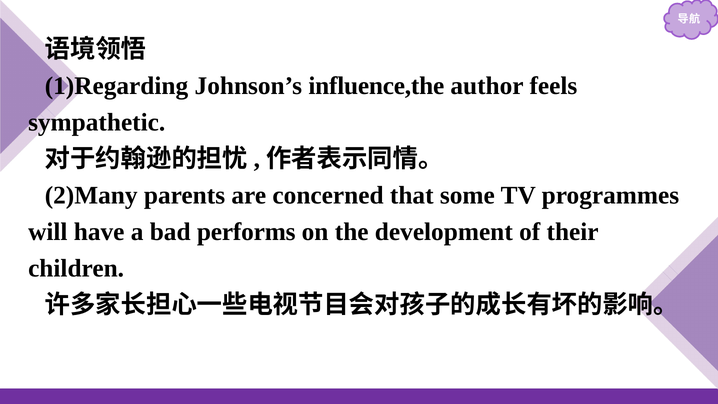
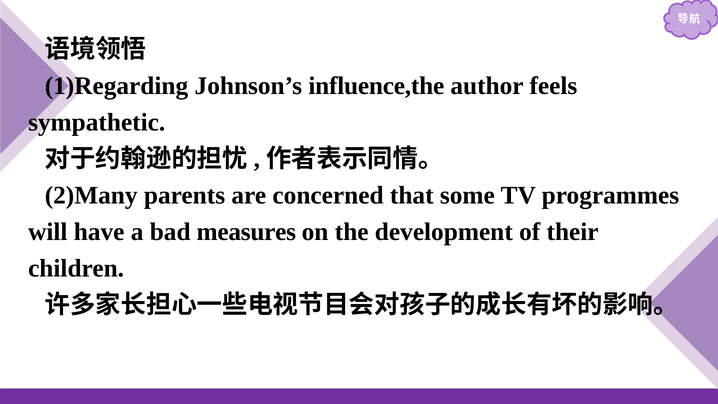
performs: performs -> measures (246, 232)
